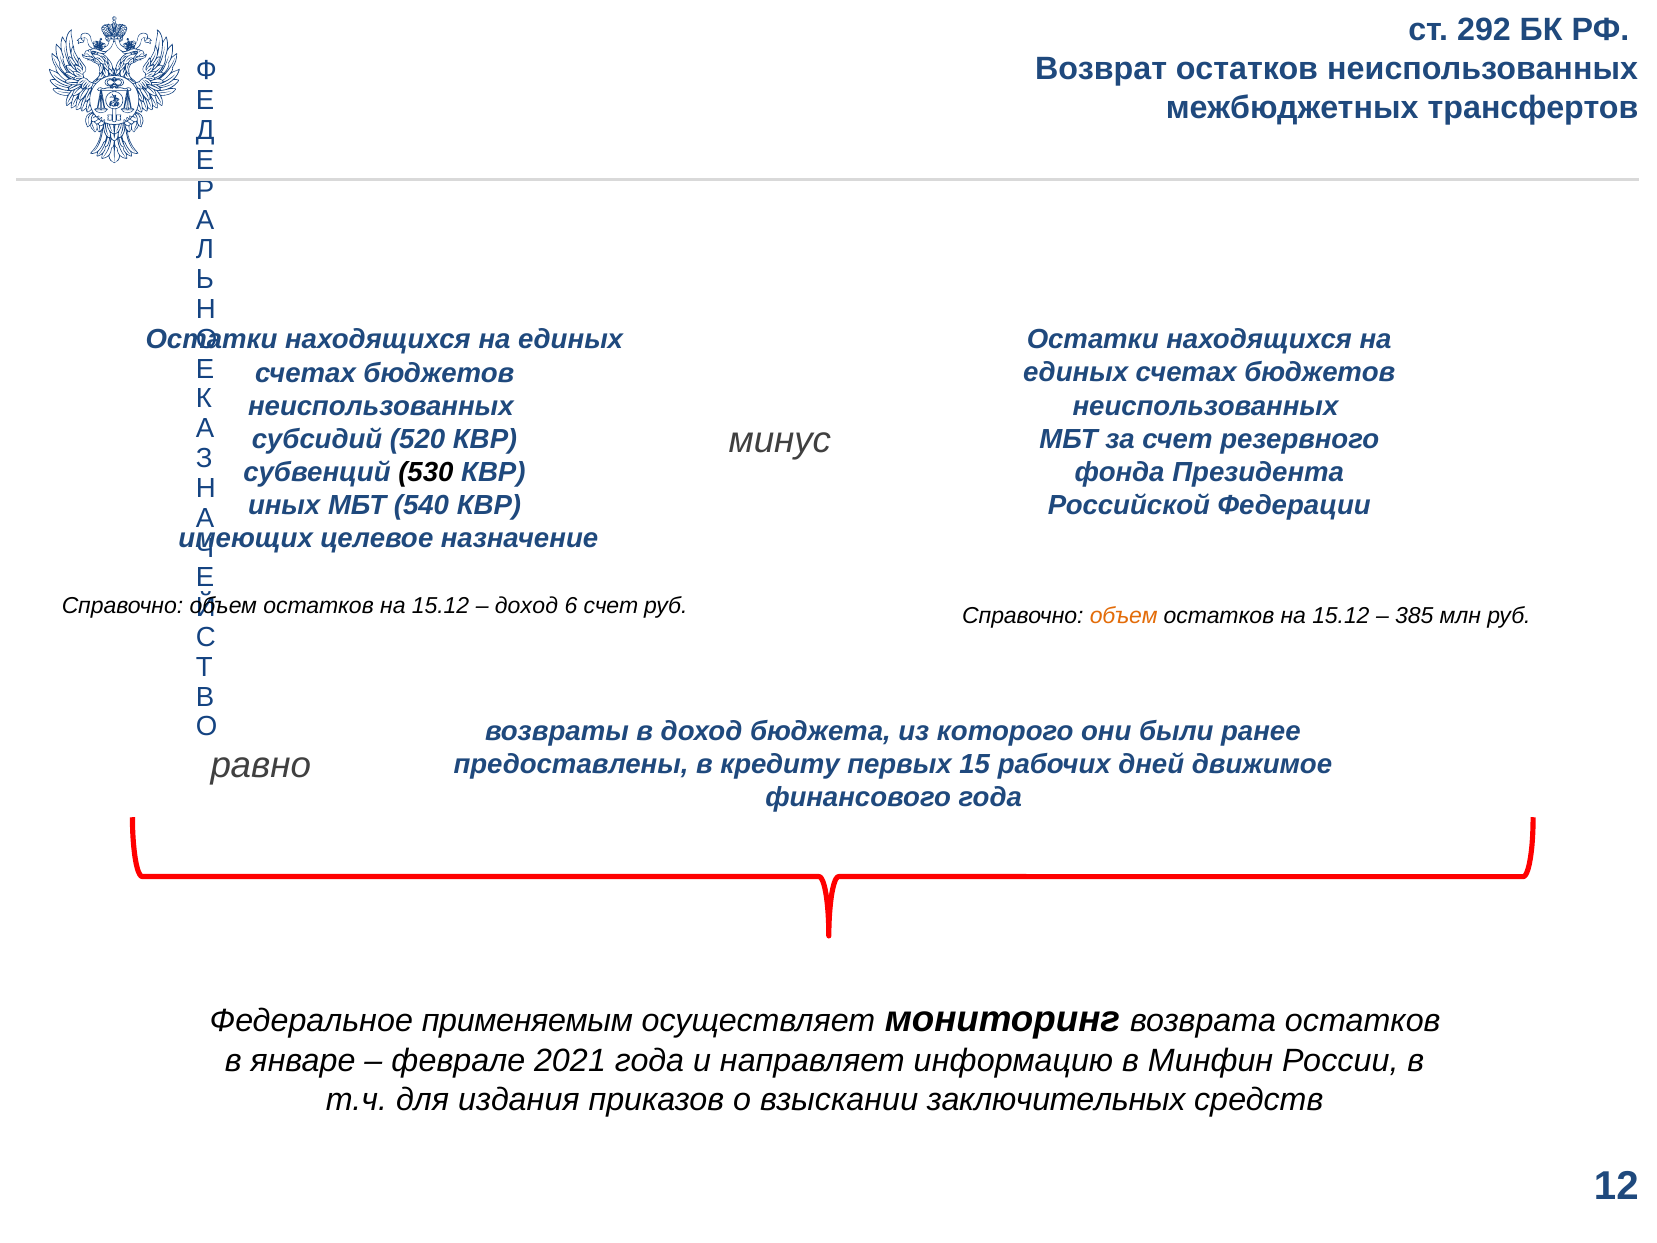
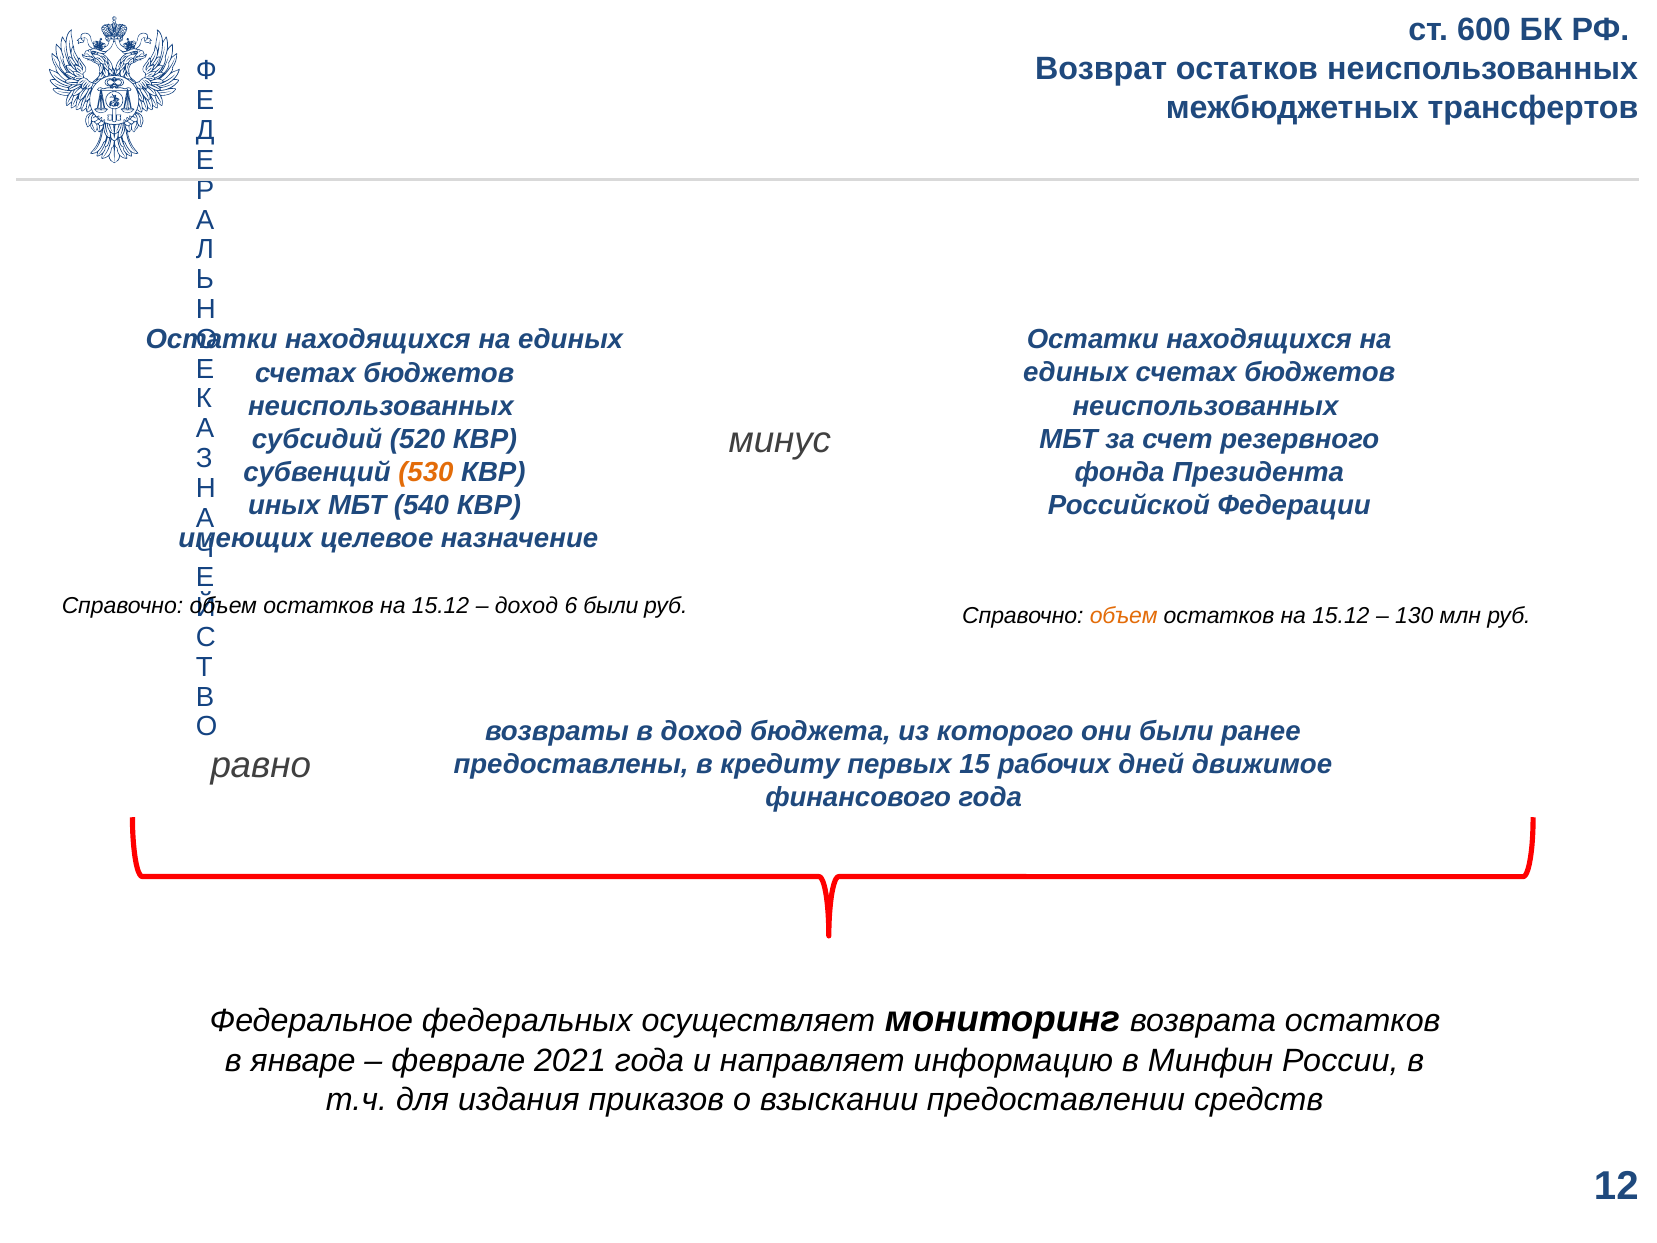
292: 292 -> 600 (1484, 30)
530 colour: black -> orange (426, 472)
6 счет: счет -> были (611, 606)
385: 385 -> 130 (1414, 616)
применяемым: применяемым -> федеральных (527, 1021)
заключительных: заключительных -> предоставлении (1056, 1099)
